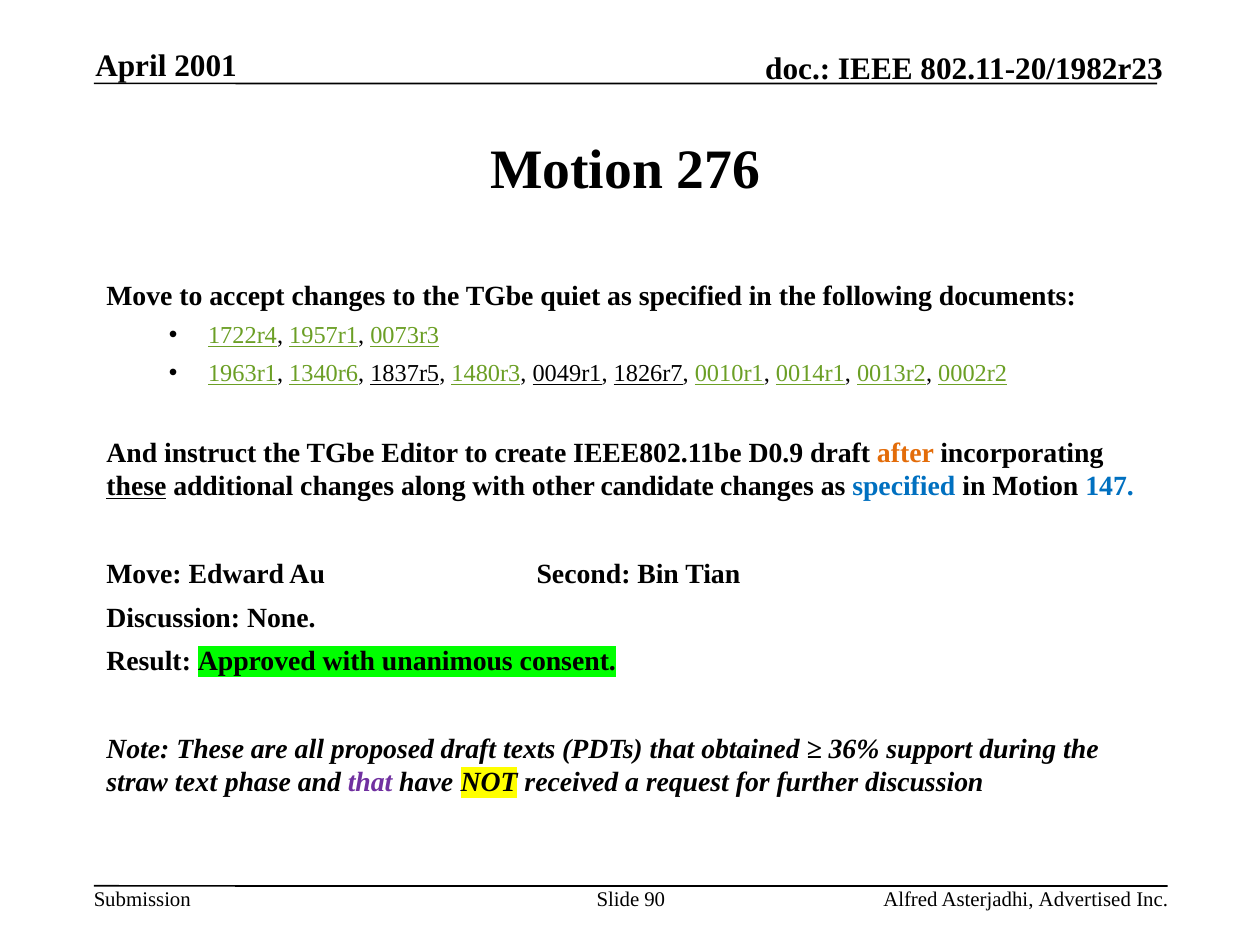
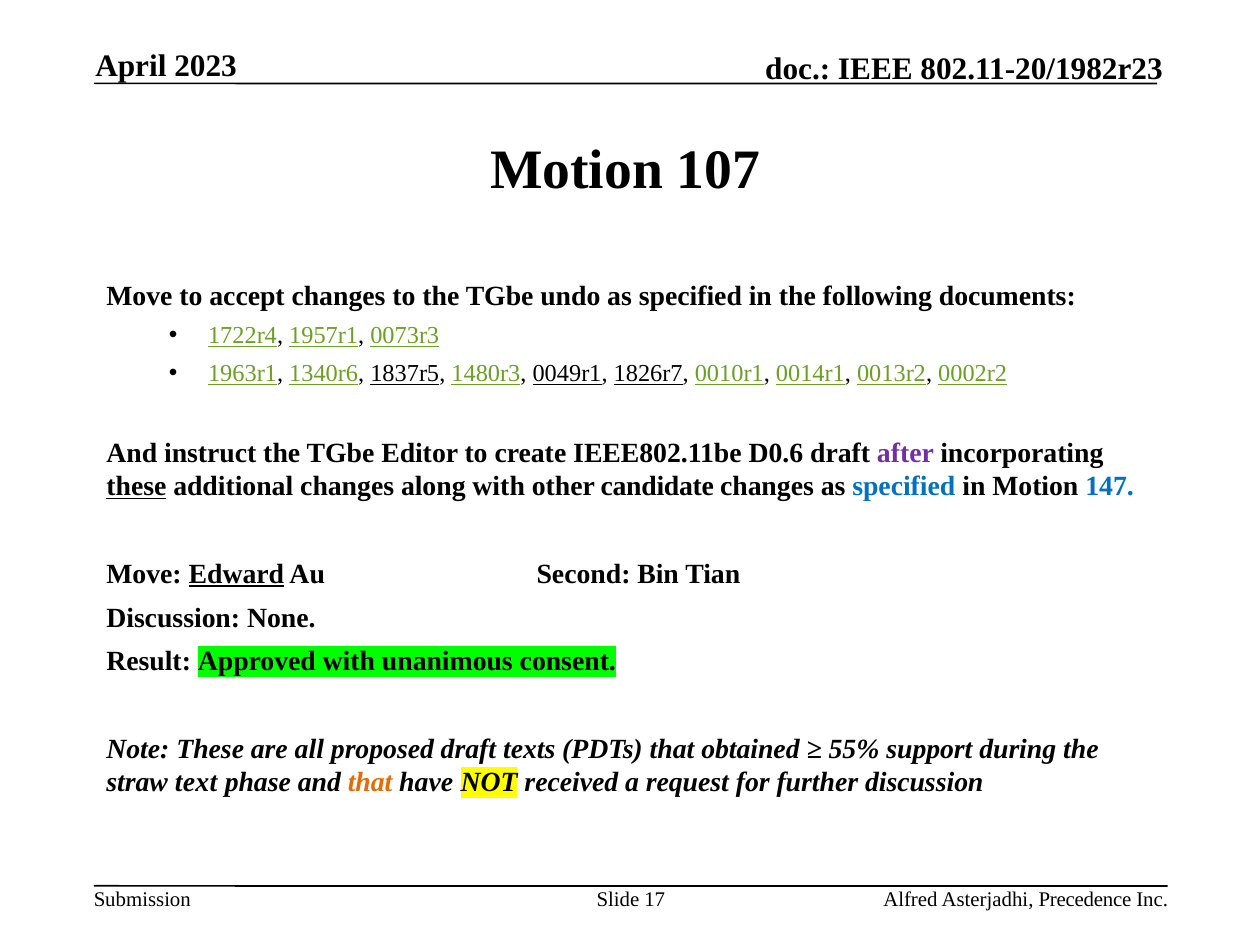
2001: 2001 -> 2023 (206, 66)
276: 276 -> 107 (719, 171)
quiet: quiet -> undo (570, 296)
D0.9: D0.9 -> D0.6 (776, 453)
after colour: orange -> purple (905, 453)
Edward underline: none -> present (236, 574)
36%: 36% -> 55% (854, 749)
that colour: purple -> orange (370, 783)
90: 90 -> 17 (655, 900)
Advertised: Advertised -> Precedence (1085, 900)
